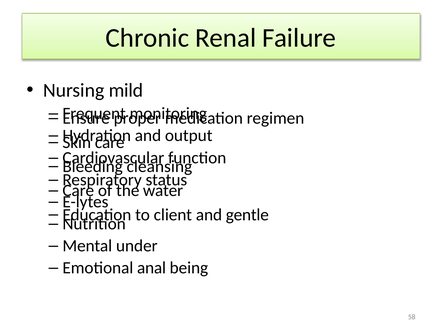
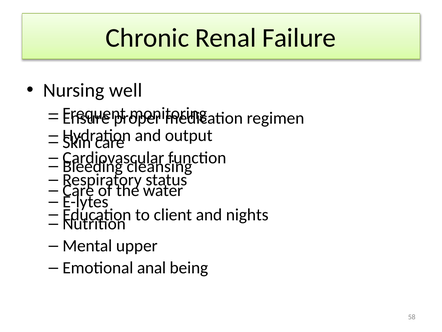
mild: mild -> well (126, 90)
gentle: gentle -> nights (247, 214)
under: under -> upper (137, 246)
